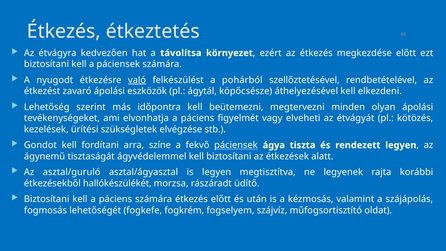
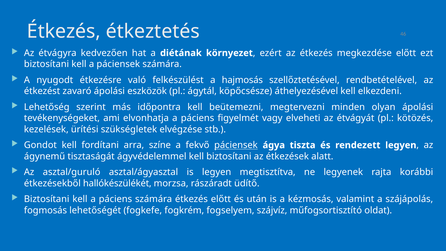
távolítsa: távolítsa -> diétának (181, 53)
való underline: present -> none (137, 80)
pohárból: pohárból -> hajmosás (242, 80)
